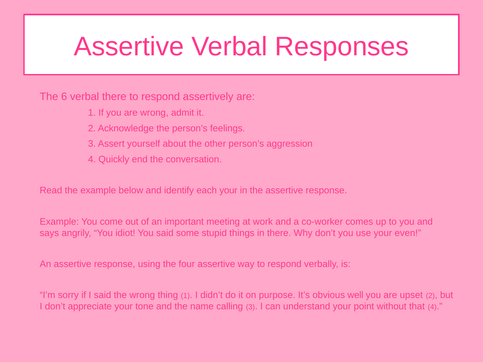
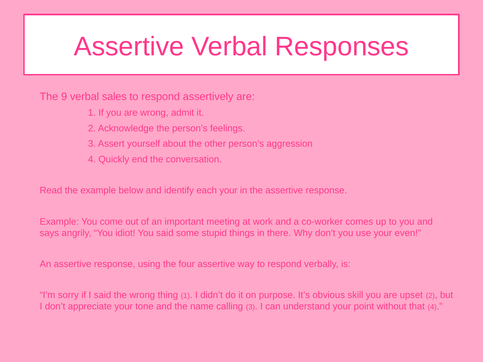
6: 6 -> 9 (64, 97)
verbal there: there -> sales (114, 97)
well: well -> skill (355, 295)
